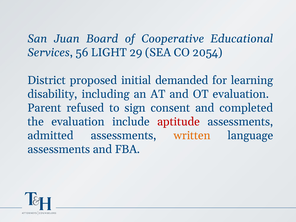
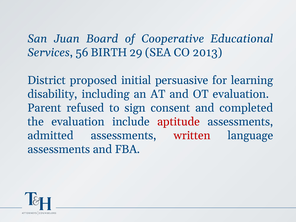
LIGHT: LIGHT -> BIRTH (109, 53)
2054: 2054 -> 2013 (207, 53)
demanded: demanded -> persuasive (182, 80)
written colour: orange -> red (192, 136)
